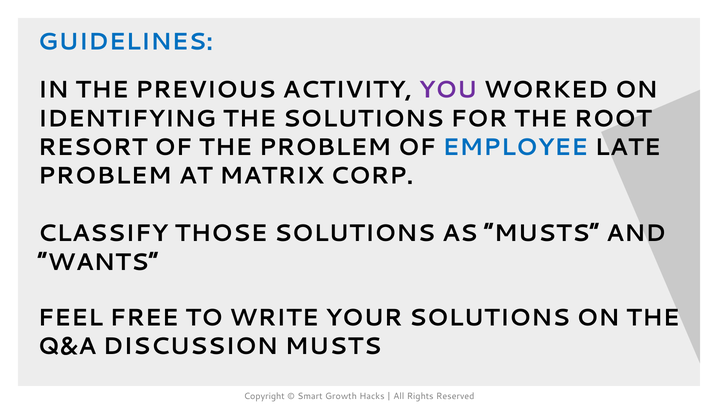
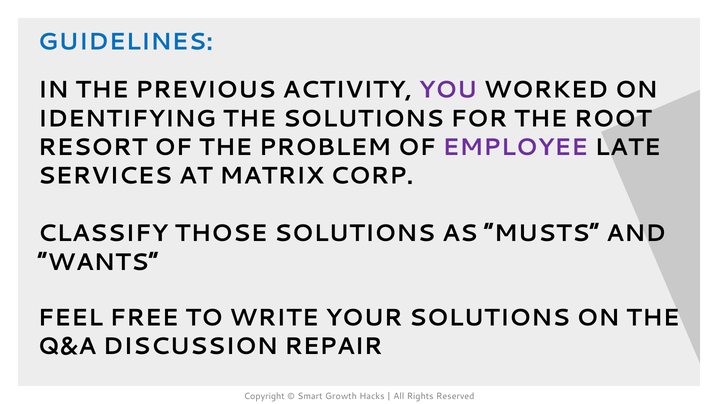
EMPLOYEE colour: blue -> purple (515, 147)
PROBLEM: PROBLEM -> SERVICES (105, 176)
DISCUSSION MUSTS: MUSTS -> REPAIR (333, 346)
